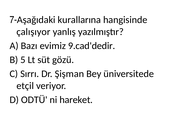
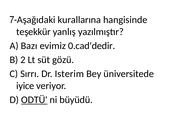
çalışıyor: çalışıyor -> teşekkür (34, 32)
9.cad'dedir: 9.cad'dedir -> 0.cad'dedir (92, 46)
5: 5 -> 2 (23, 60)
Şişman: Şişman -> Isterim (69, 74)
etçil: etçil -> iyice (25, 86)
ODTÜ underline: none -> present (34, 100)
hareket: hareket -> büyüdü (76, 100)
